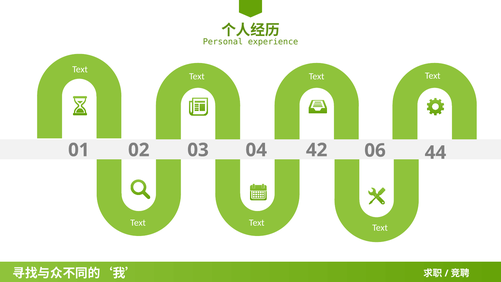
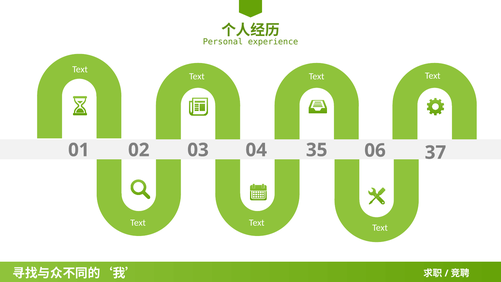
42: 42 -> 35 (317, 150)
44: 44 -> 37 (435, 152)
